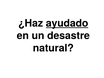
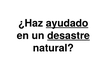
desastre underline: none -> present (69, 36)
